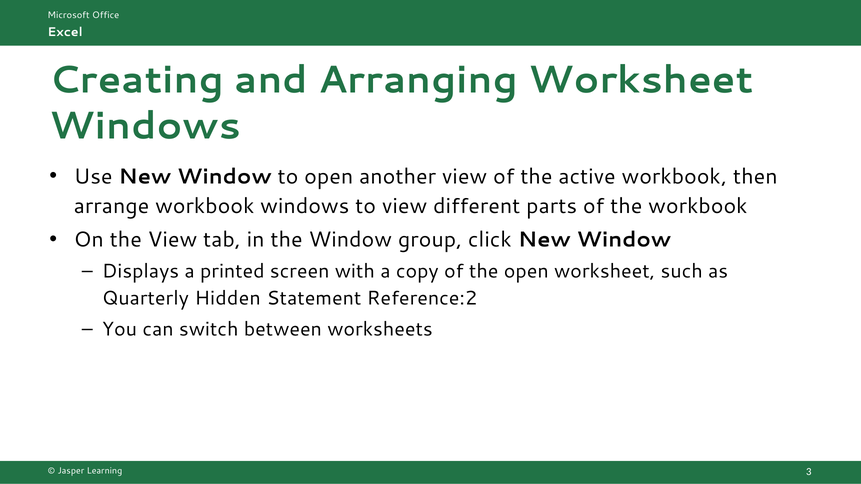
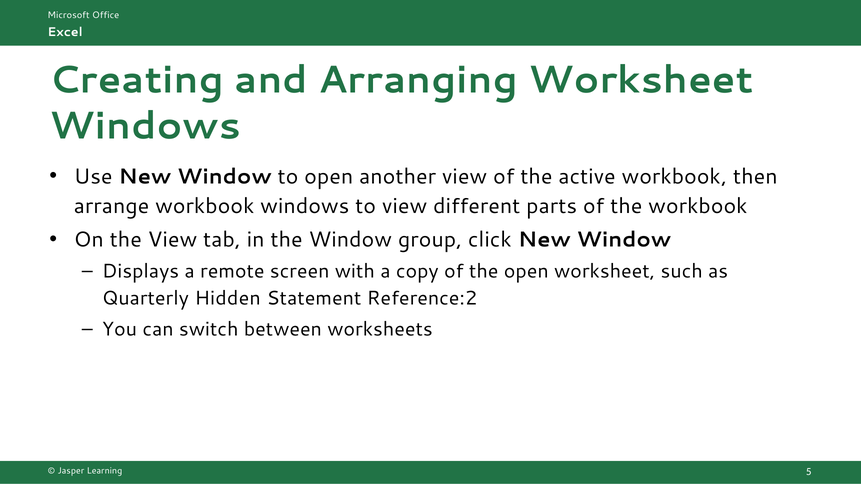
printed: printed -> remote (232, 272)
3: 3 -> 5 (809, 472)
